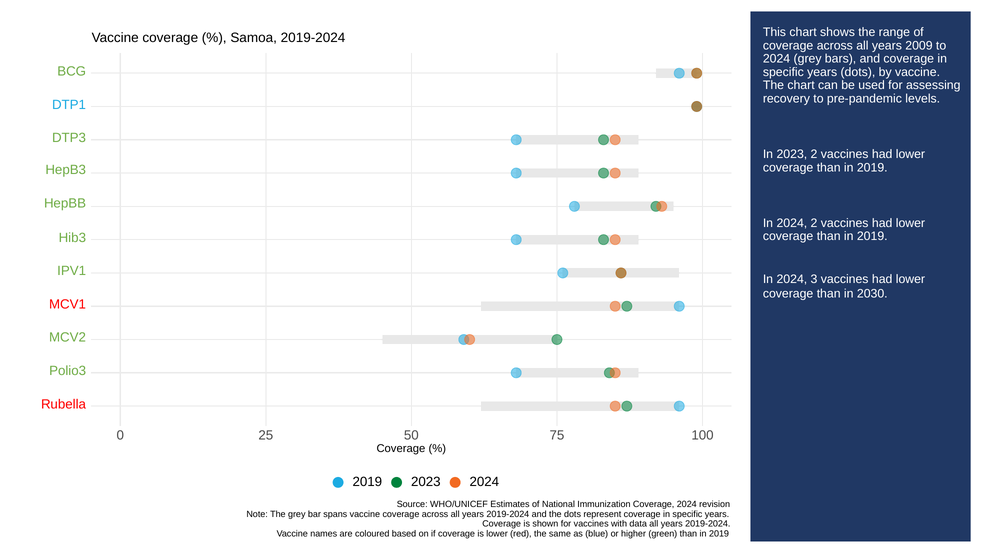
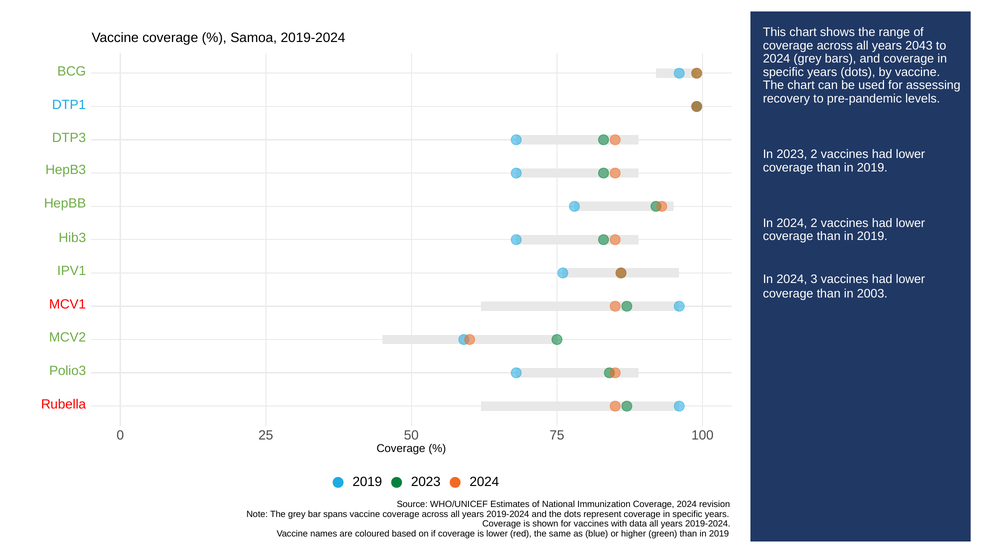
2009: 2009 -> 2043 (919, 46)
2030: 2030 -> 2003 (872, 294)
